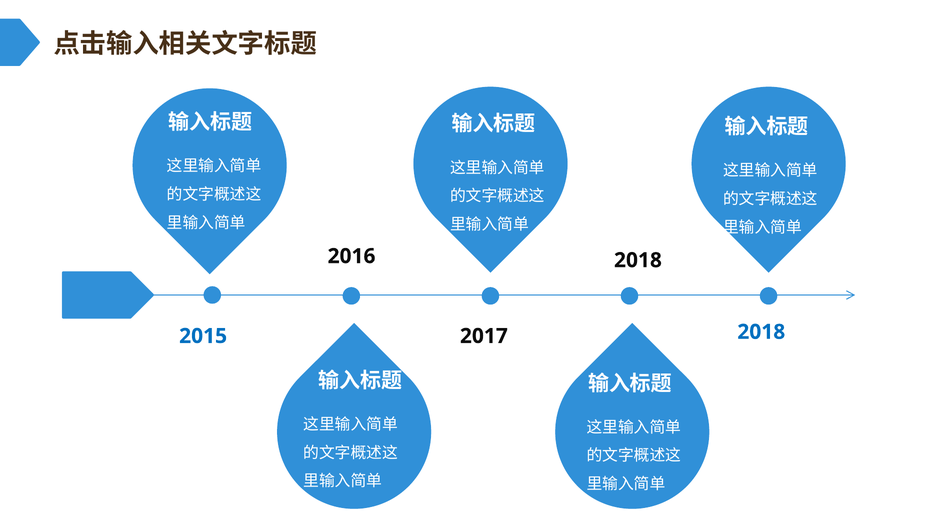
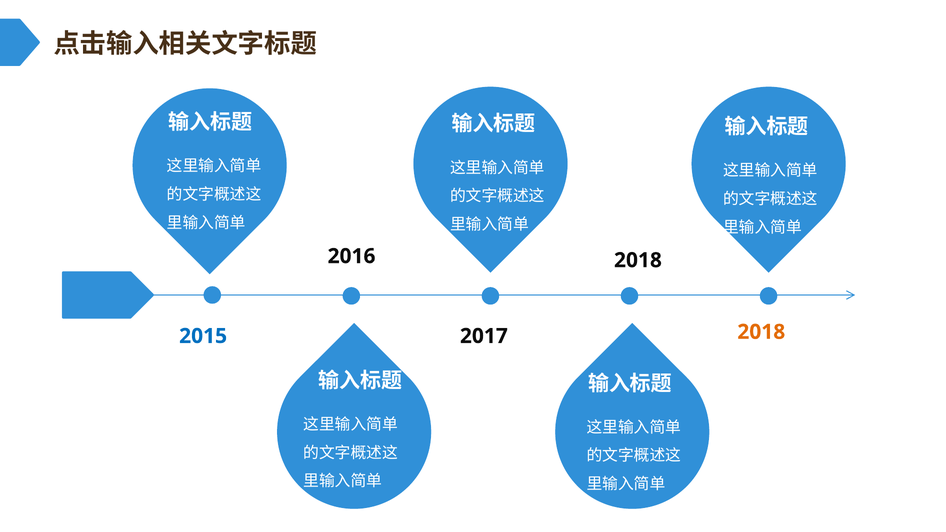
2018 colour: blue -> orange (761, 332)
